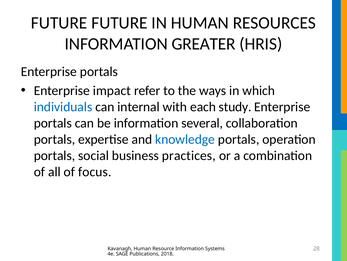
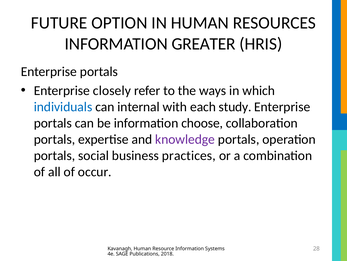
FUTURE FUTURE: FUTURE -> OPTION (119, 23)
impact: impact -> closely (112, 90)
several: several -> choose (202, 123)
knowledge colour: blue -> purple (185, 139)
focus: focus -> occur (95, 171)
